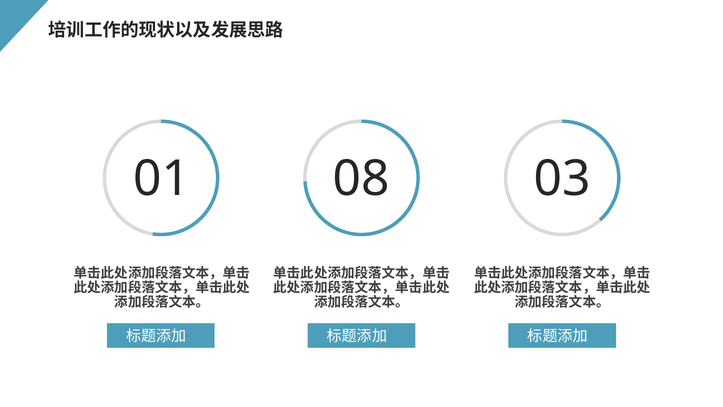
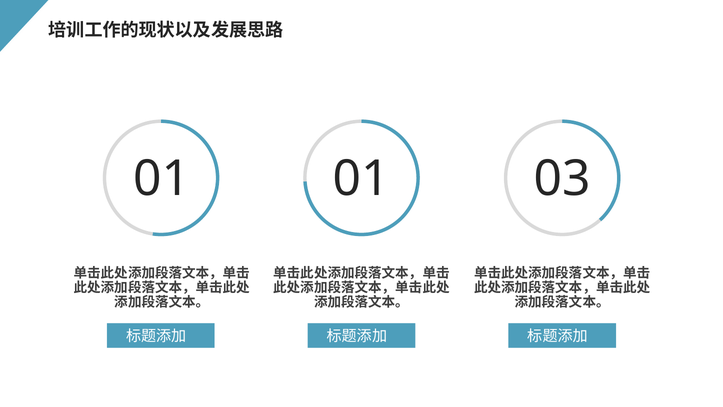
01 08: 08 -> 01 (361, 178)
